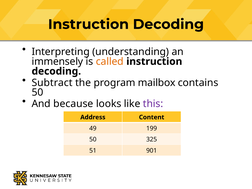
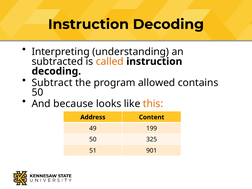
immensely: immensely -> subtracted (57, 61)
mailbox: mailbox -> allowed (157, 83)
this colour: purple -> orange (153, 104)
